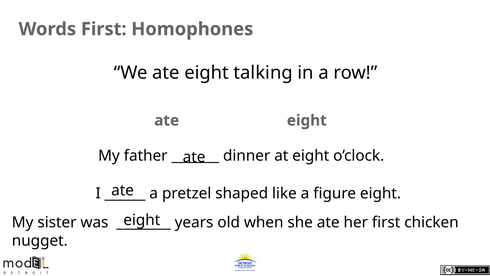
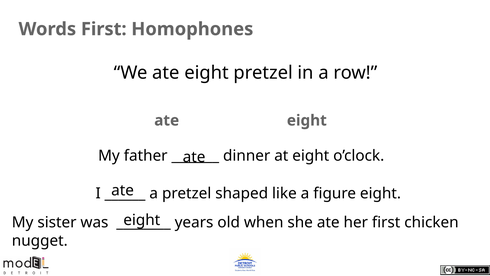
eight talking: talking -> pretzel (263, 73)
